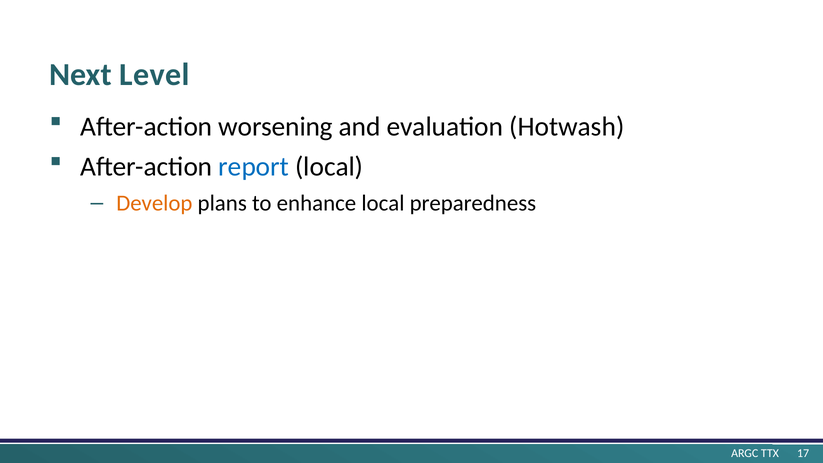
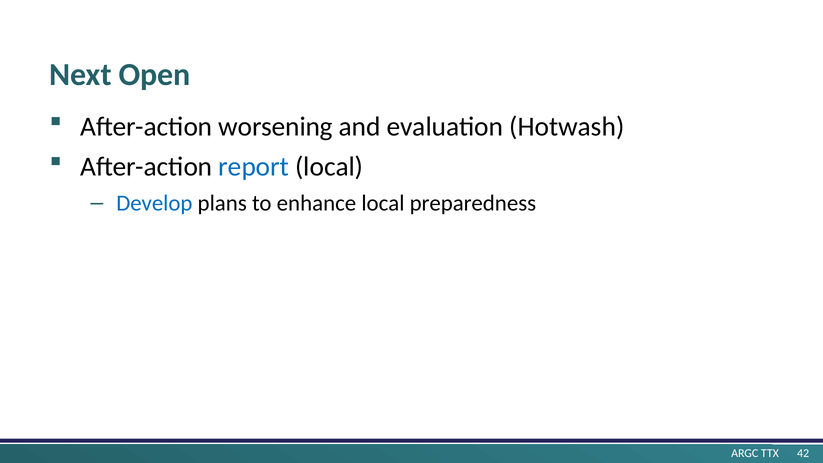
Level: Level -> Open (155, 75)
Develop colour: orange -> blue (154, 203)
17: 17 -> 42 (803, 453)
